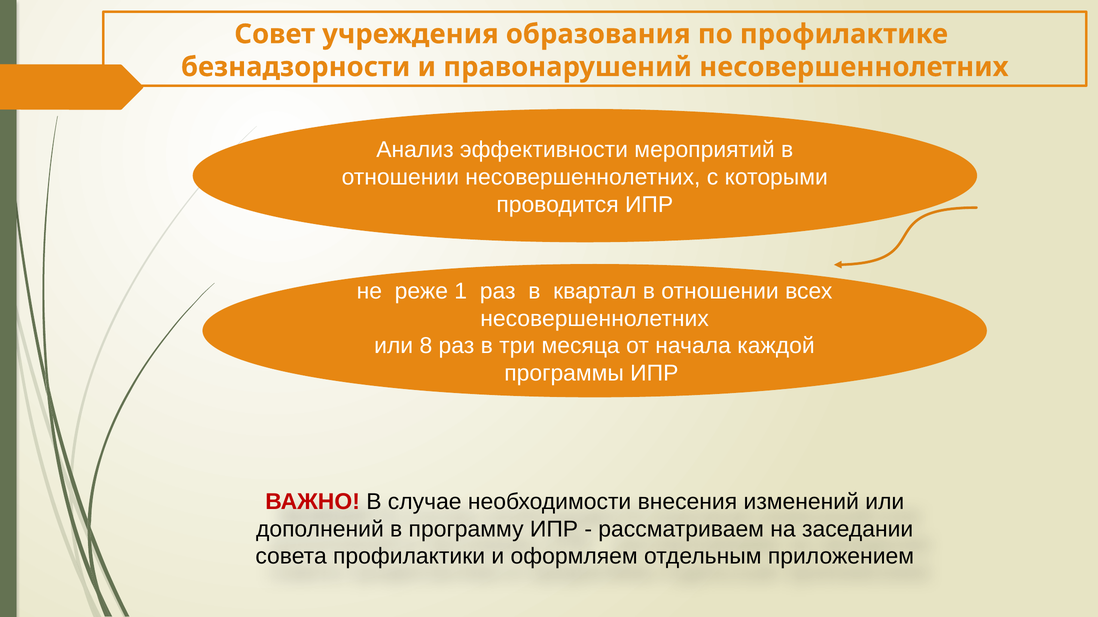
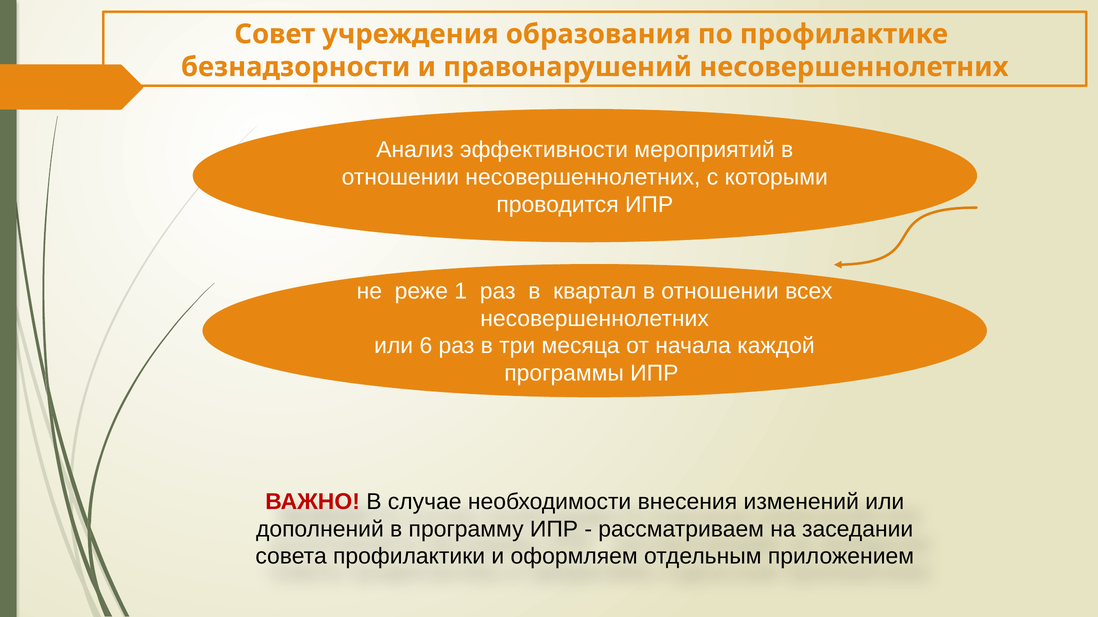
8: 8 -> 6 (426, 346)
